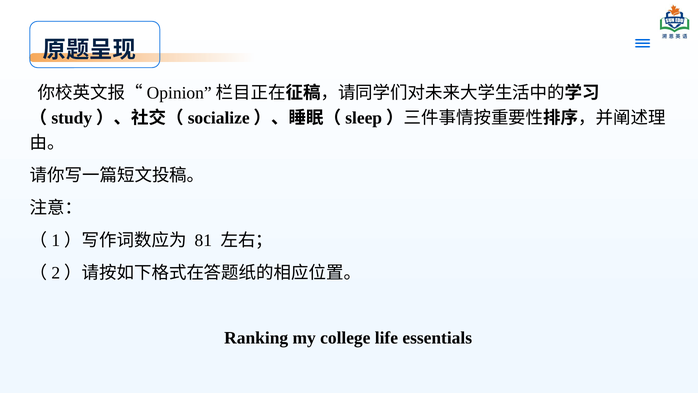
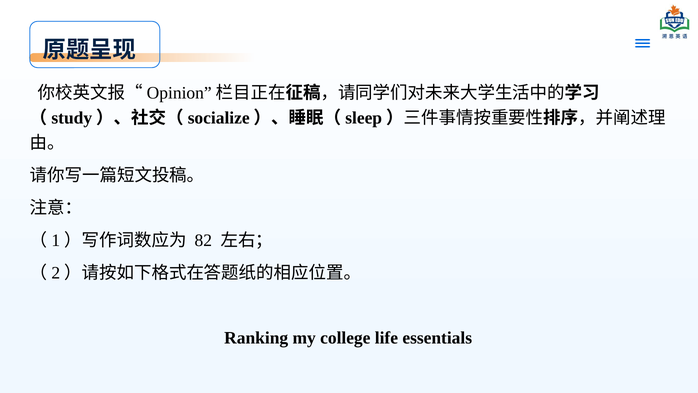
81: 81 -> 82 (203, 240)
